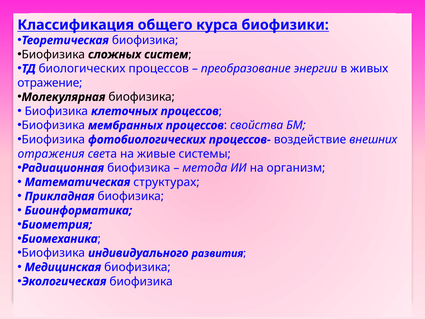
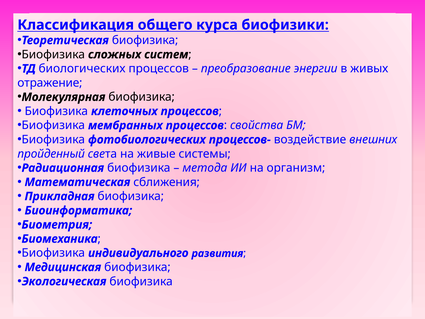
отражения: отражения -> пройденный (51, 154)
структурах: структурах -> сближения (167, 182)
